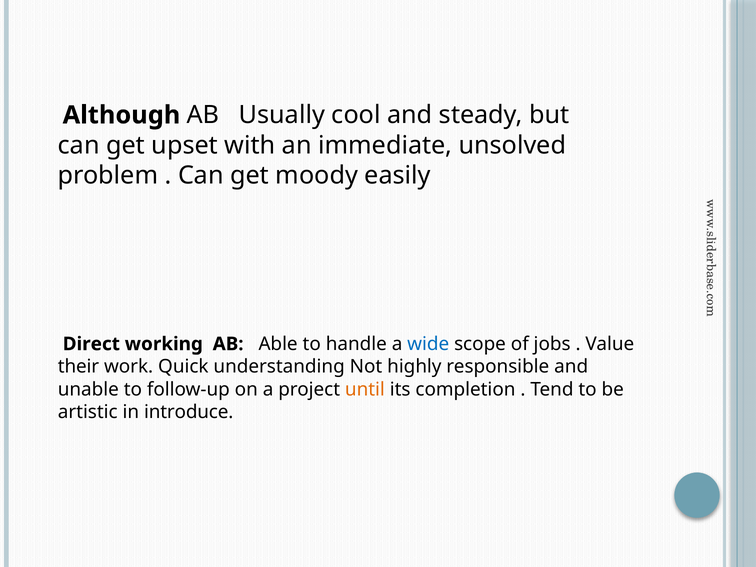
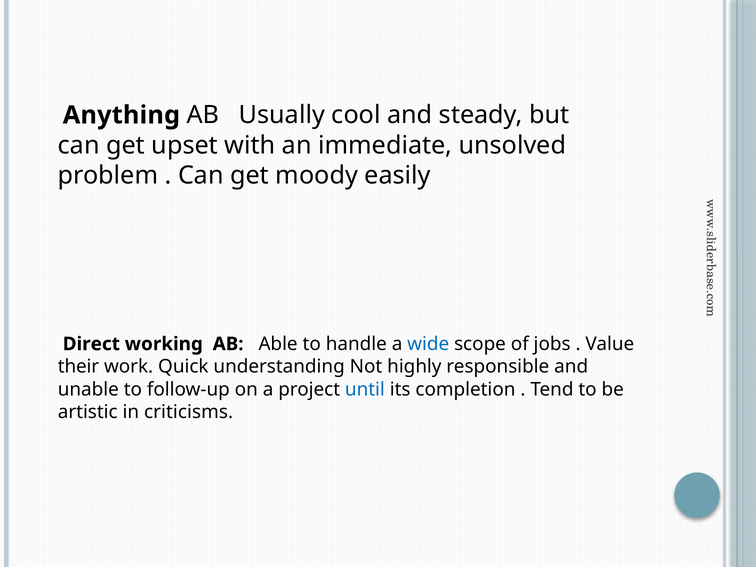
Although: Although -> Anything (121, 115)
until colour: orange -> blue (365, 389)
introduce: introduce -> criticisms (189, 412)
